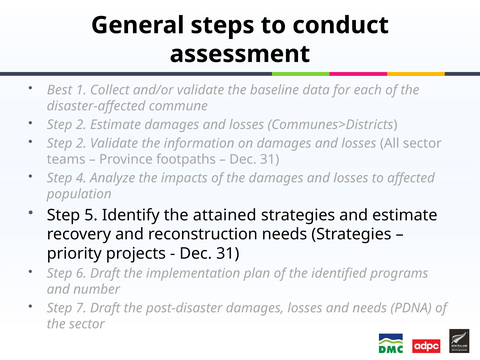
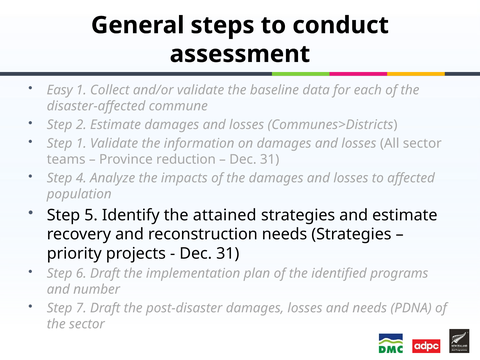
Best: Best -> Easy (60, 90)
2: 2 -> 1 (81, 143)
footpaths: footpaths -> reduction (186, 159)
